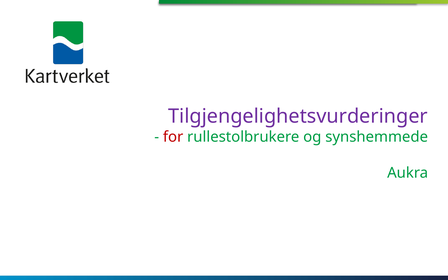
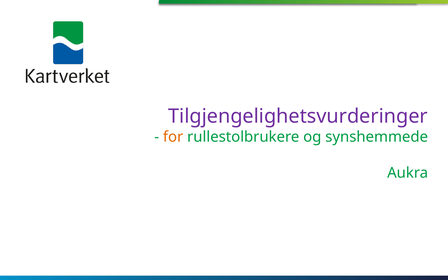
for colour: red -> orange (173, 137)
